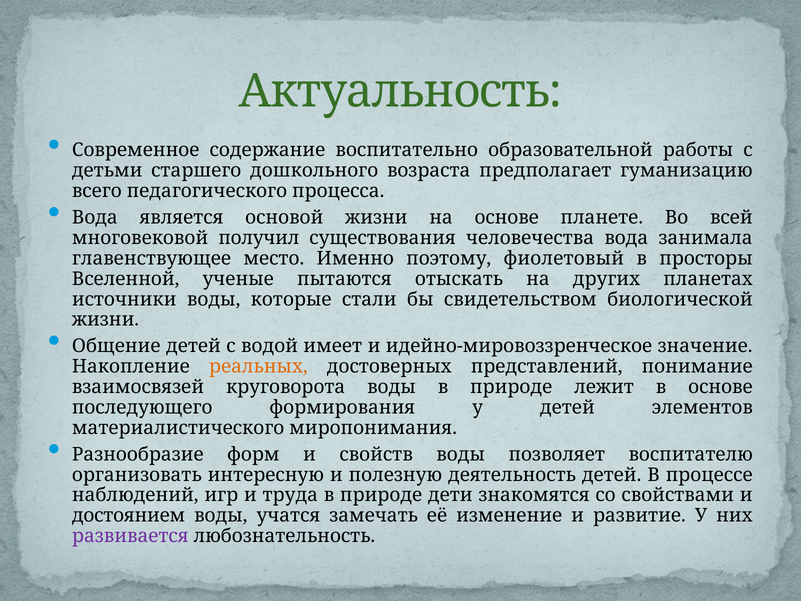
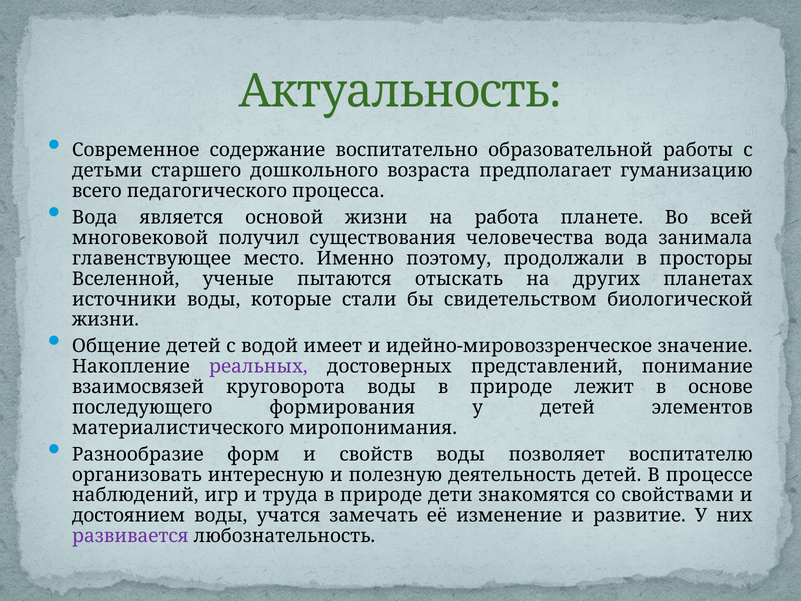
на основе: основе -> работа (507, 217)
фиолетовый: фиолетовый -> продолжали (564, 258)
реальных colour: orange -> purple (258, 366)
